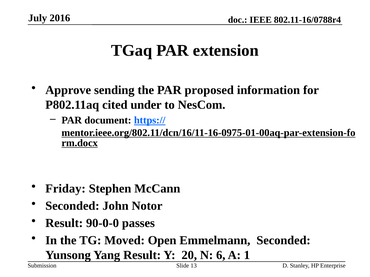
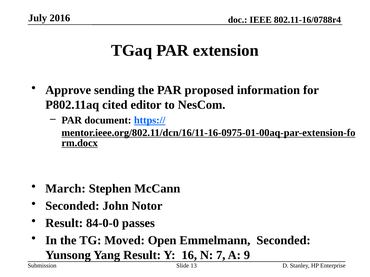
under: under -> editor (146, 105)
Friday: Friday -> March (65, 189)
90-0-0: 90-0-0 -> 84-0-0 (102, 223)
20: 20 -> 16 (189, 256)
6: 6 -> 7 (221, 256)
1: 1 -> 9 (247, 256)
